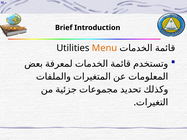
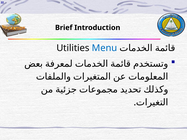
Menu colour: orange -> blue (104, 48)
